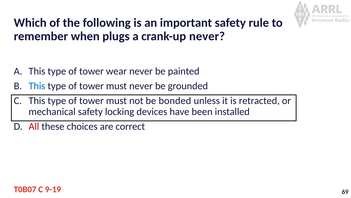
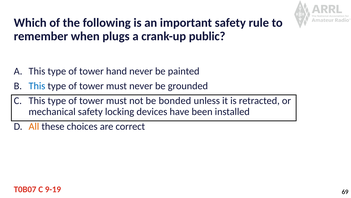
crank-up never: never -> public (207, 36)
wear: wear -> hand (117, 71)
All colour: red -> orange (34, 126)
